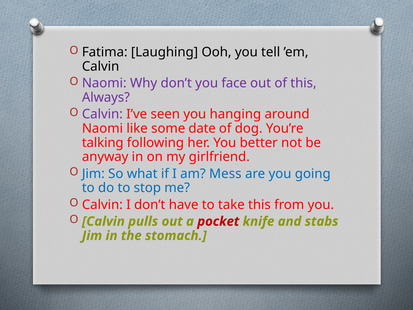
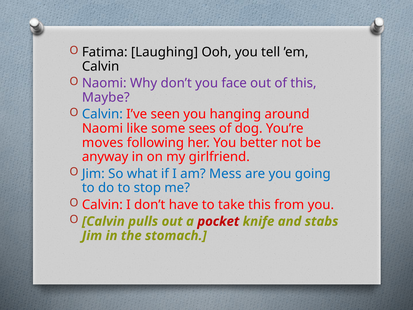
Always: Always -> Maybe (106, 97)
Calvin colour: purple -> blue (102, 114)
date: date -> sees (202, 128)
talking: talking -> moves (103, 143)
